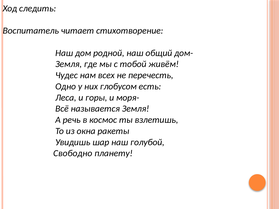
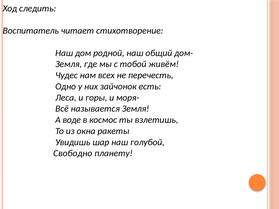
глобусом: глобусом -> зайчонок (118, 87)
речь: речь -> воде (72, 120)
